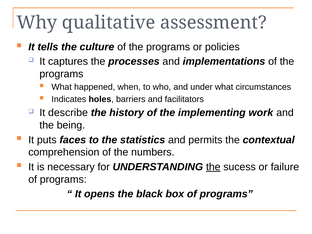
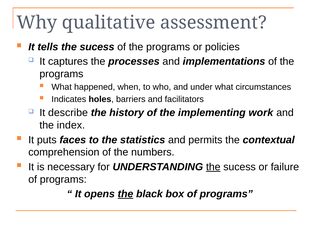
tells the culture: culture -> sucess (97, 47)
being: being -> index (71, 125)
the underline: none -> present (125, 194)
